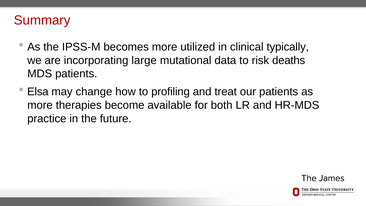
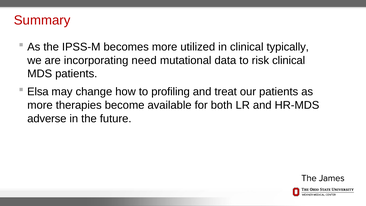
large: large -> need (144, 60)
risk deaths: deaths -> clinical (289, 60)
practice: practice -> adverse (47, 119)
